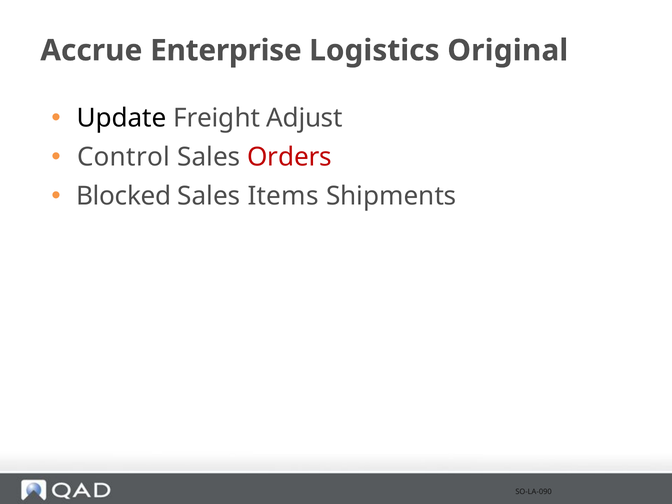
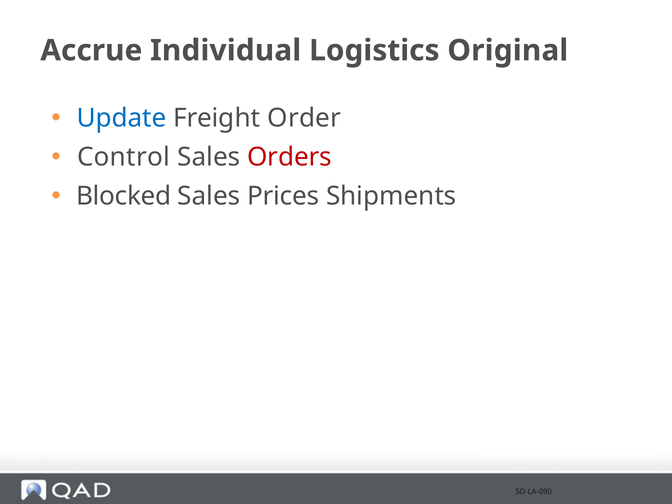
Enterprise: Enterprise -> Individual (226, 51)
Update colour: black -> blue (122, 118)
Adjust: Adjust -> Order (304, 118)
Items: Items -> Prices (283, 196)
